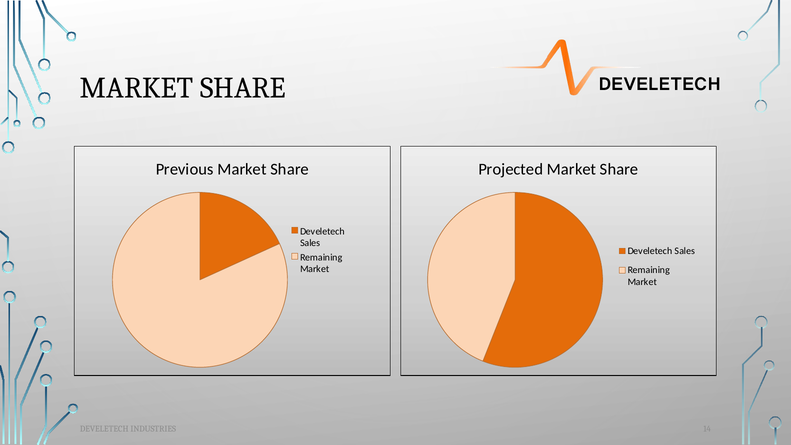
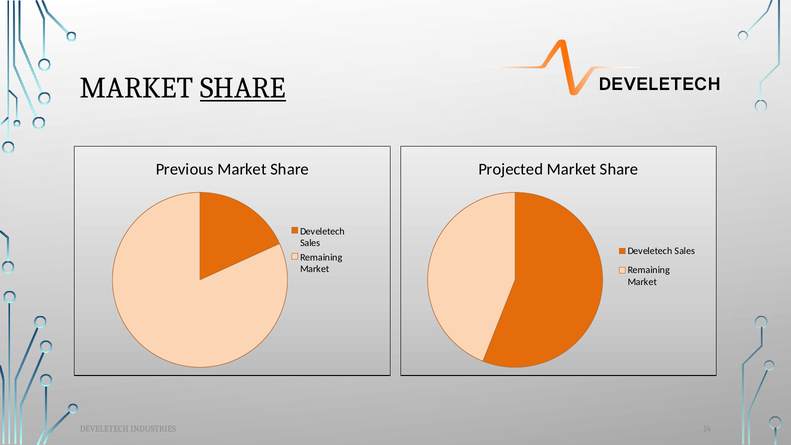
SHARE underline: none -> present (243, 88)
